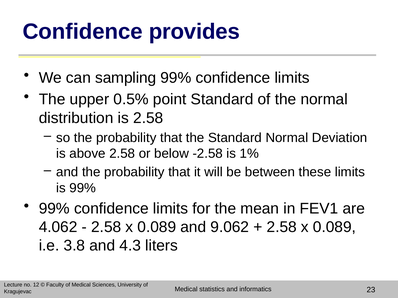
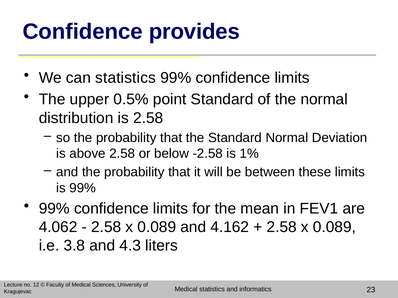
can sampling: sampling -> statistics (126, 78)
9.062: 9.062 -> 4.162 (230, 227)
